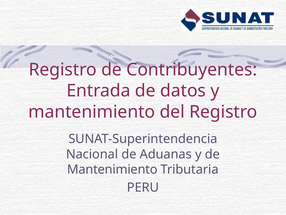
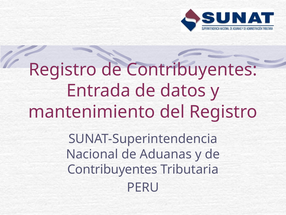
Mantenimiento: Mantenimiento -> Contribuyentes (112, 169)
